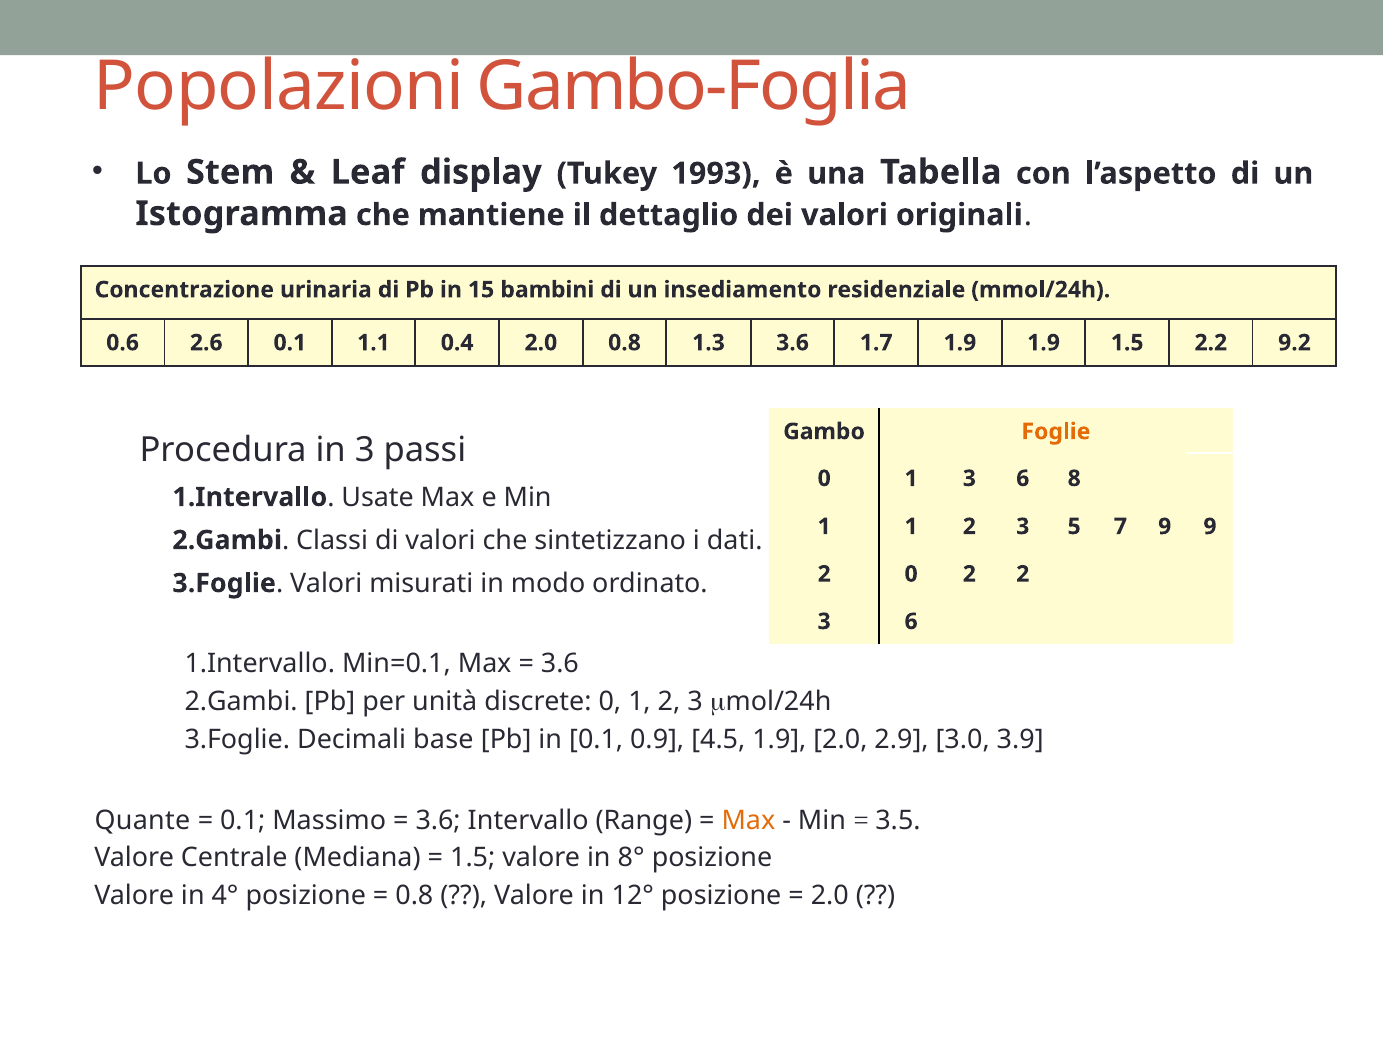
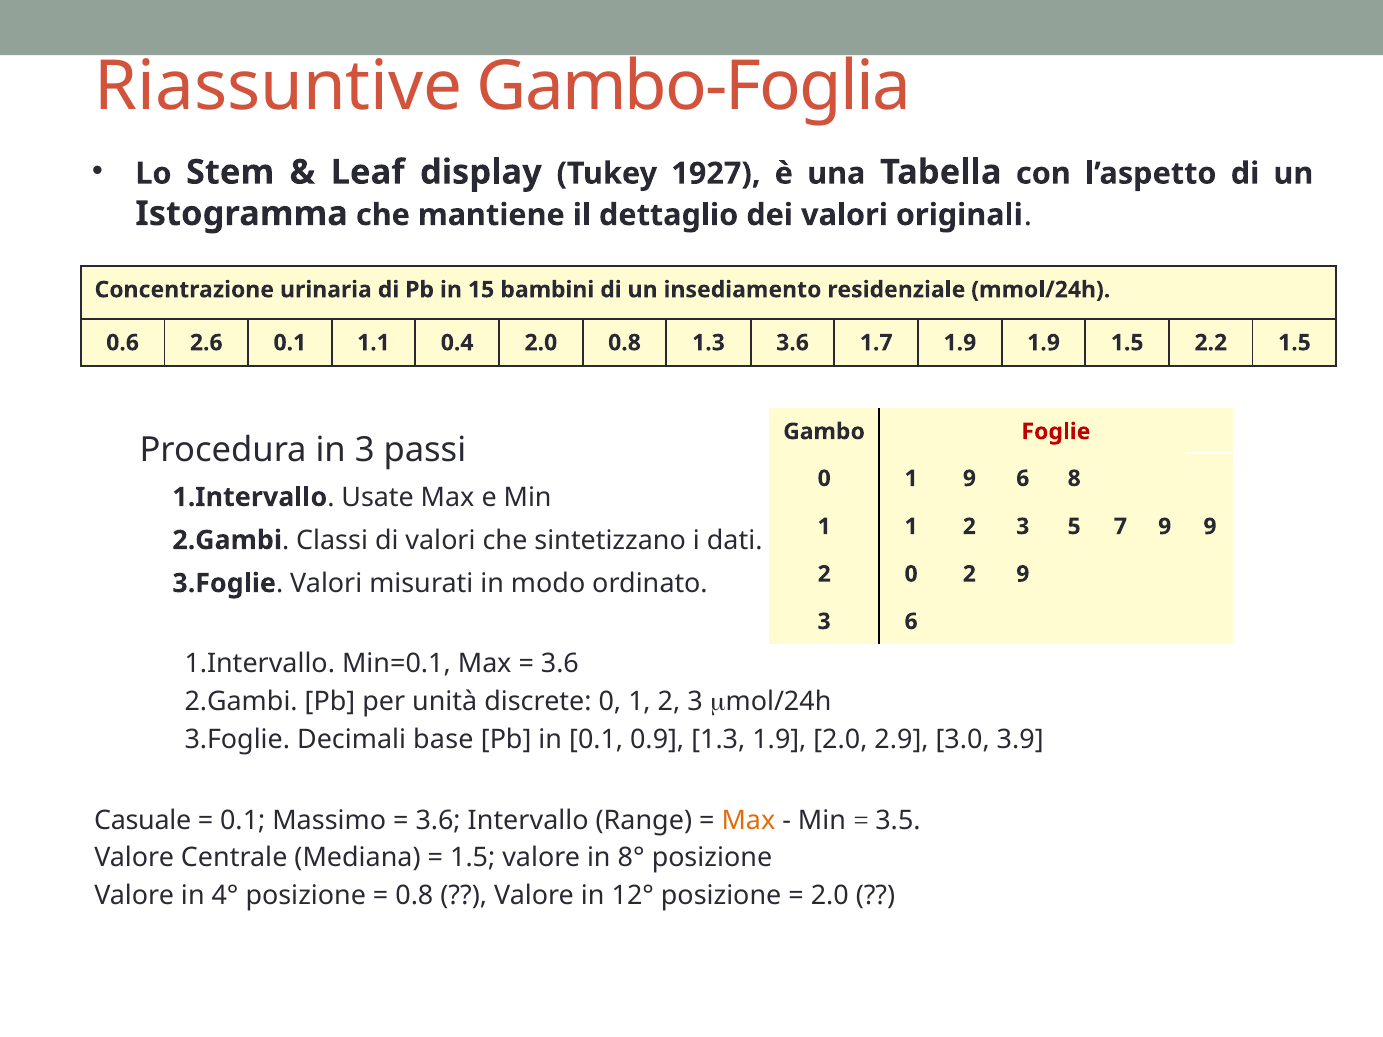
Popolazioni: Popolazioni -> Riassuntive (279, 87)
1993: 1993 -> 1927 (716, 174)
2.2 9.2: 9.2 -> 1.5 (1294, 343)
Foglie colour: orange -> red (1056, 432)
1 3: 3 -> 9 (969, 479)
2 2: 2 -> 9 (1023, 574)
0.9 4.5: 4.5 -> 1.3 (718, 740)
Quante: Quante -> Casuale (143, 821)
